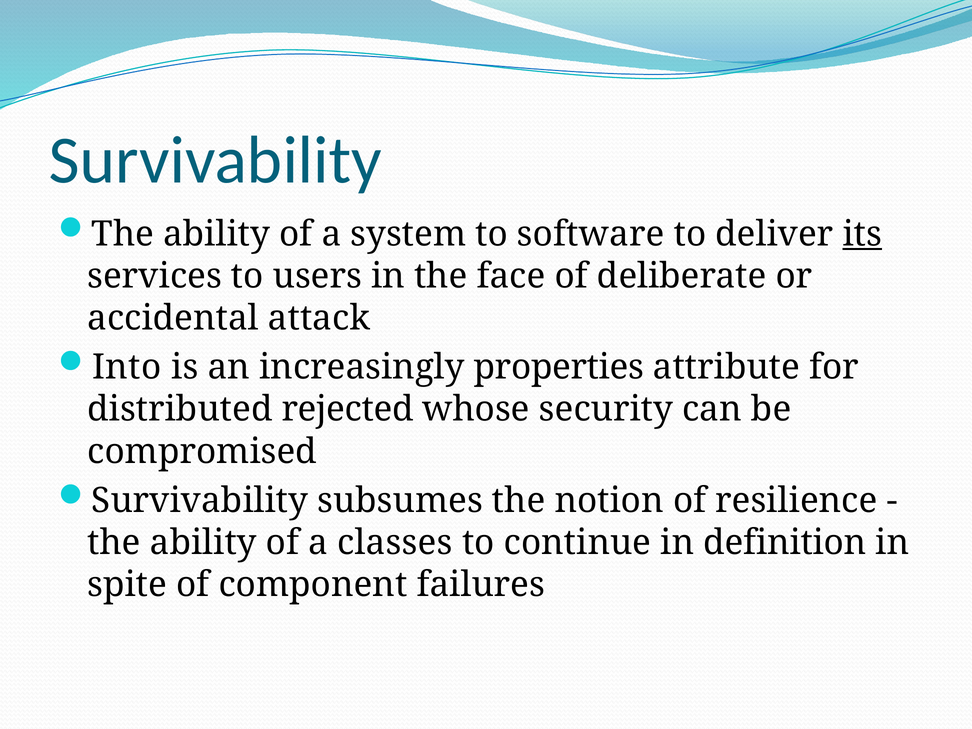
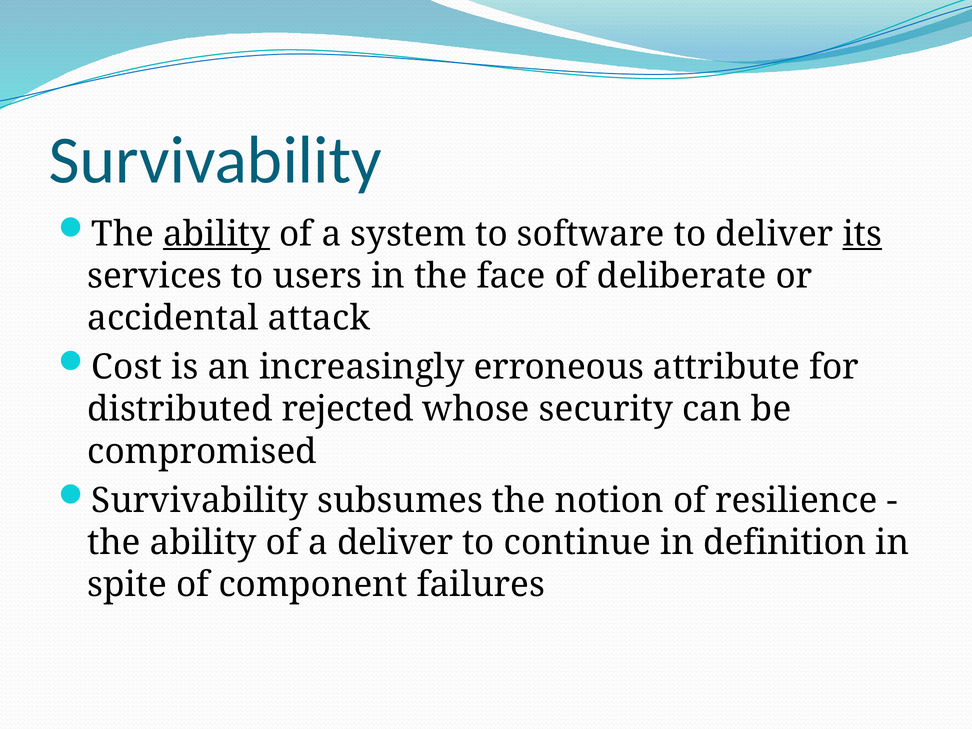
ability underline: none -> present (217, 234)
Into: Into -> Cost (127, 367)
properties: properties -> erroneous (559, 367)
a classes: classes -> deliver (395, 543)
